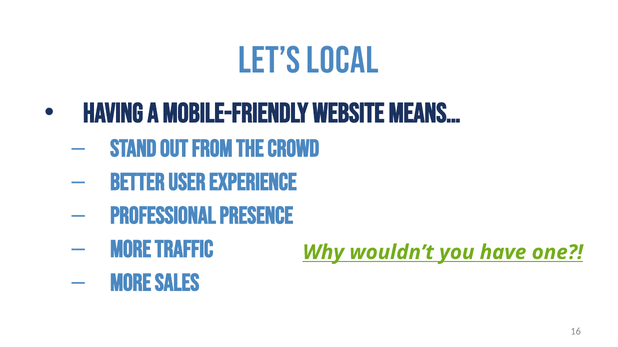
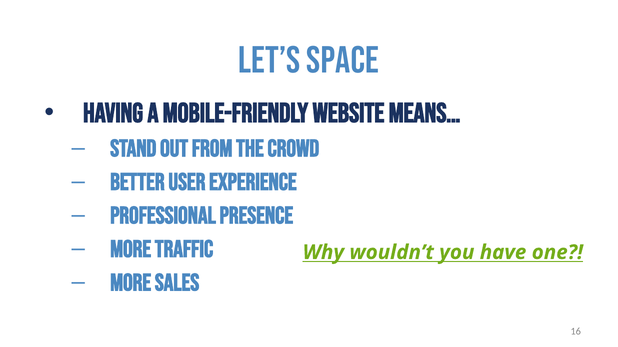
local: local -> space (343, 61)
